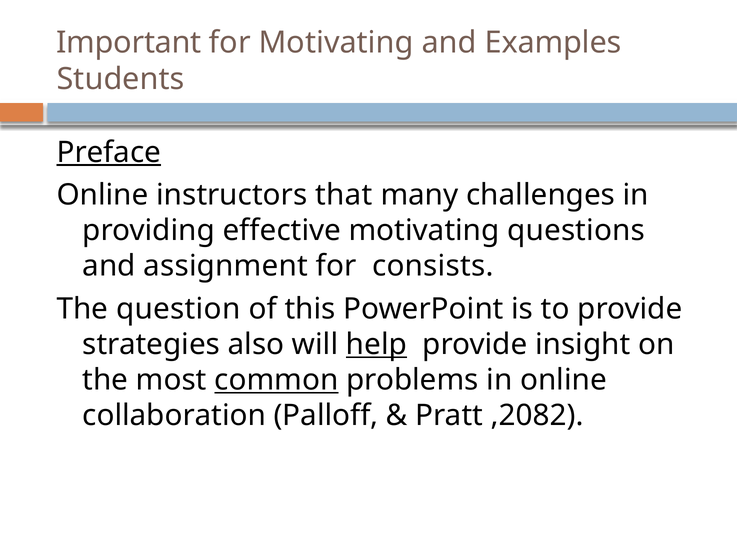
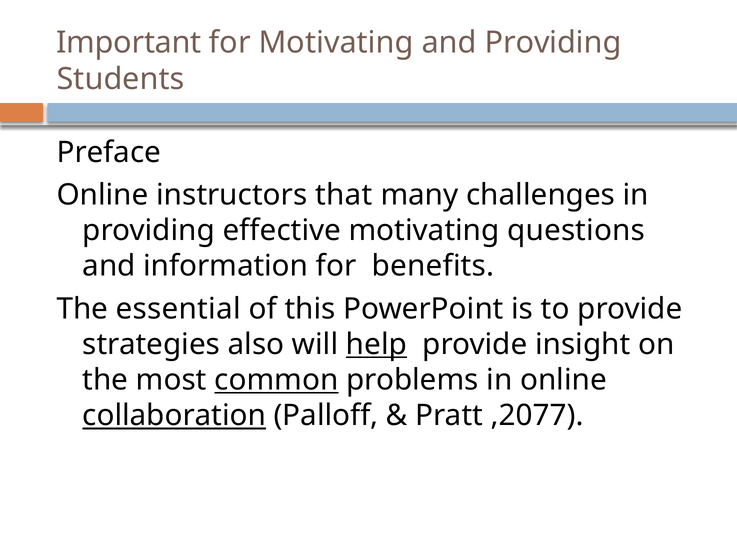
and Examples: Examples -> Providing (553, 43)
Preface underline: present -> none (109, 152)
assignment: assignment -> information (226, 267)
consists: consists -> benefits (433, 267)
question: question -> essential (178, 309)
collaboration underline: none -> present (174, 416)
,2082: ,2082 -> ,2077 (537, 416)
